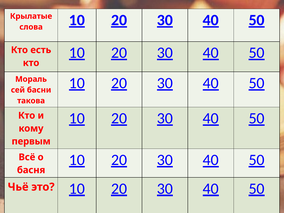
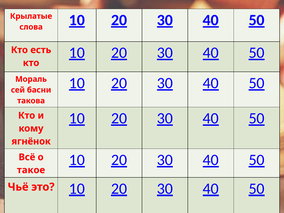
первым: первым -> ягнёнок (31, 141)
басня: басня -> такое (31, 170)
